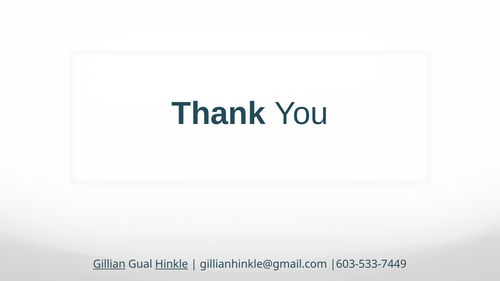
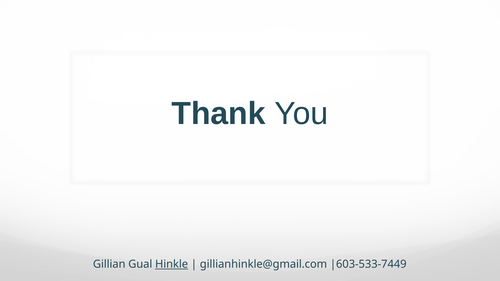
Gillian underline: present -> none (109, 265)
